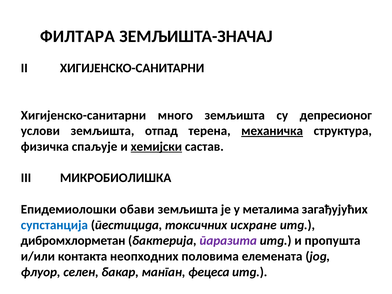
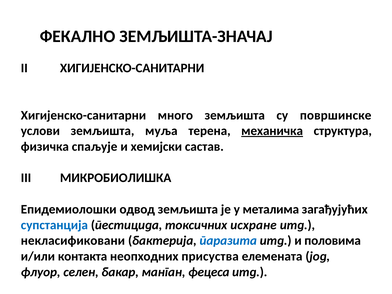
ФИЛТАРА: ФИЛТАРА -> ФЕКАЛНО (78, 36)
депресионог: депресионог -> површинске (336, 115)
отпад: отпад -> муља (161, 131)
хемијски underline: present -> none (156, 147)
обави: обави -> одвод (137, 209)
дибромхлорметан: дибромхлорметан -> некласификовани (73, 241)
паразита colour: purple -> blue (228, 241)
пропушта: пропушта -> половима (333, 241)
половима: половима -> присуства (210, 256)
